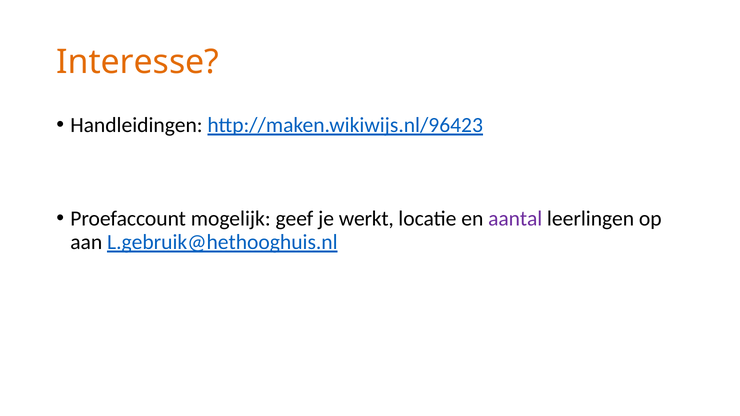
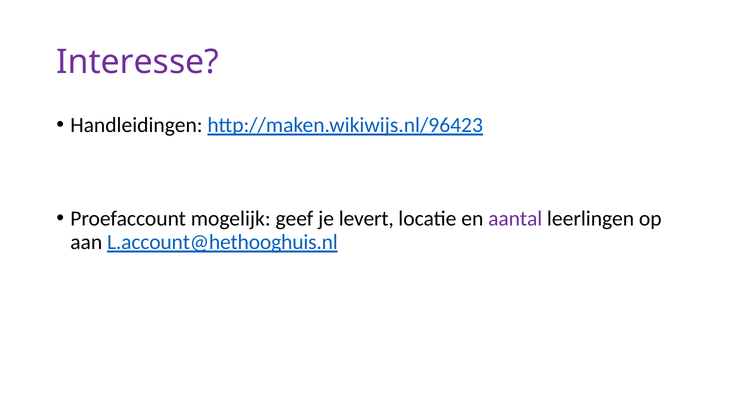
Interesse colour: orange -> purple (138, 62)
werkt: werkt -> levert (366, 219)
L.gebruik@hethooghuis.nl: L.gebruik@hethooghuis.nl -> L.account@hethooghuis.nl (222, 242)
